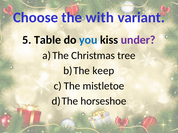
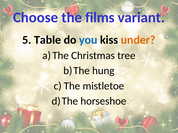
with: with -> films (100, 18)
under colour: purple -> orange (138, 40)
keep: keep -> hung (103, 71)
